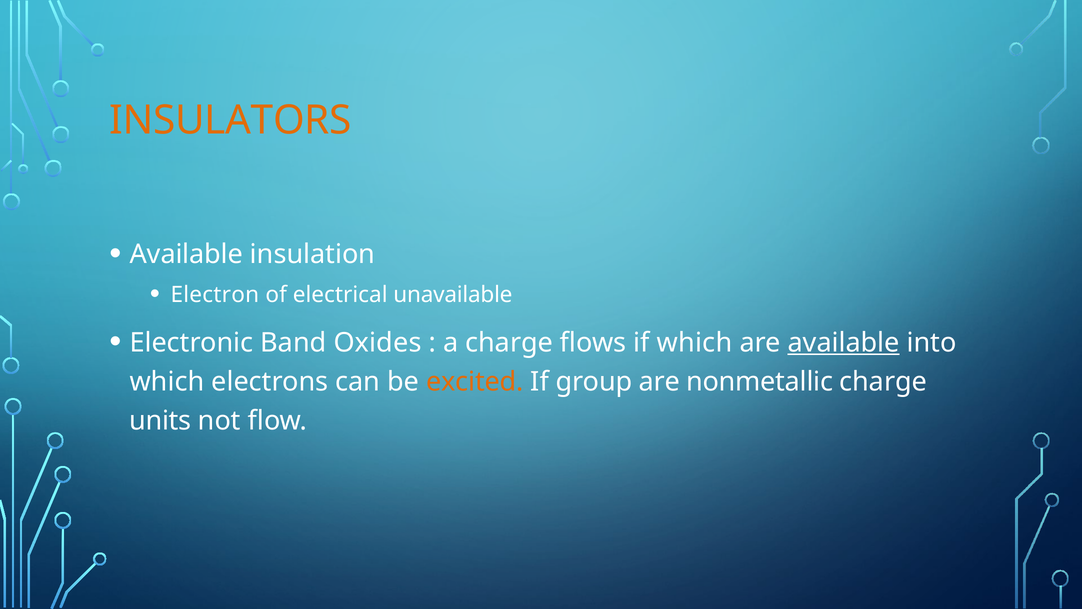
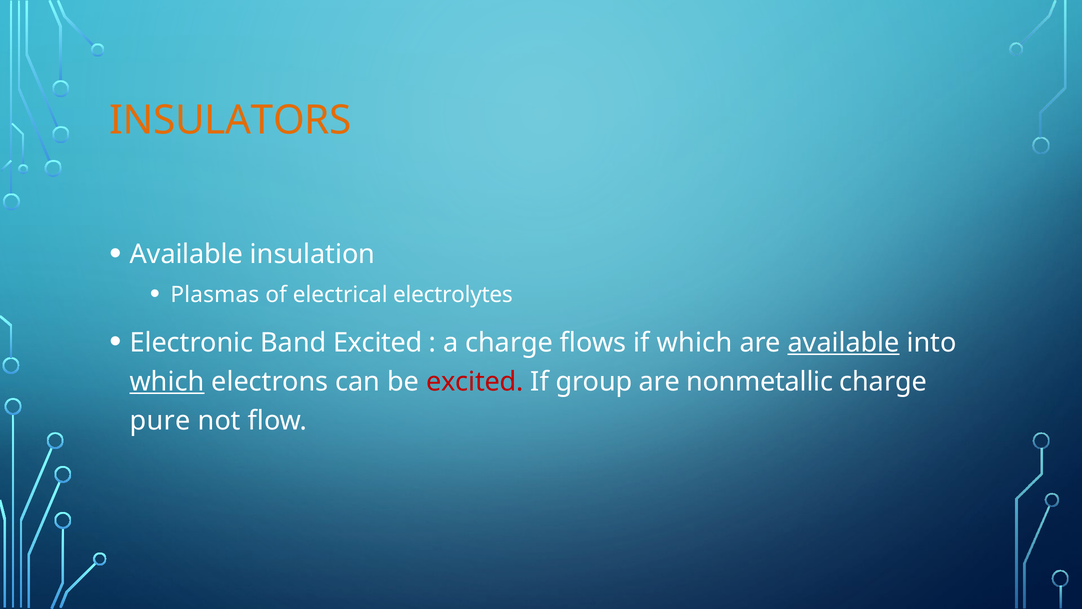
Electron: Electron -> Plasmas (215, 295)
unavailable: unavailable -> electrolytes (453, 295)
Band Oxides: Oxides -> Excited (378, 342)
which underline: none -> present (167, 381)
excited colour: orange -> red (475, 381)
units: units -> pure (160, 420)
